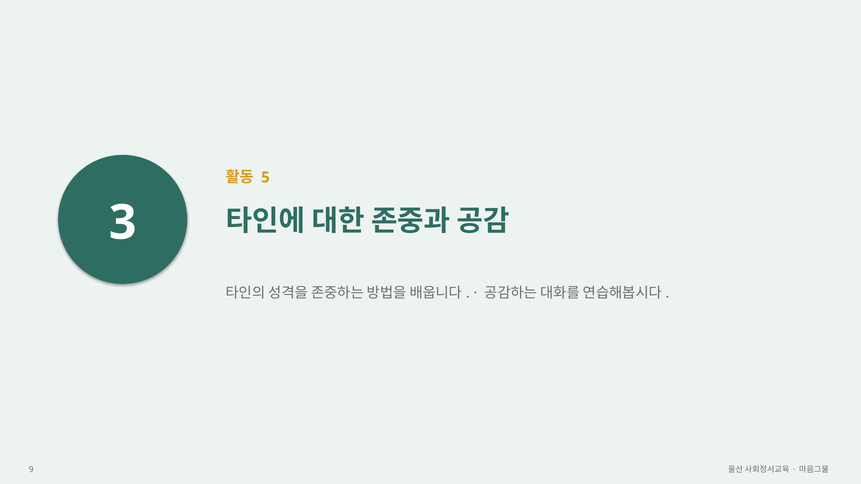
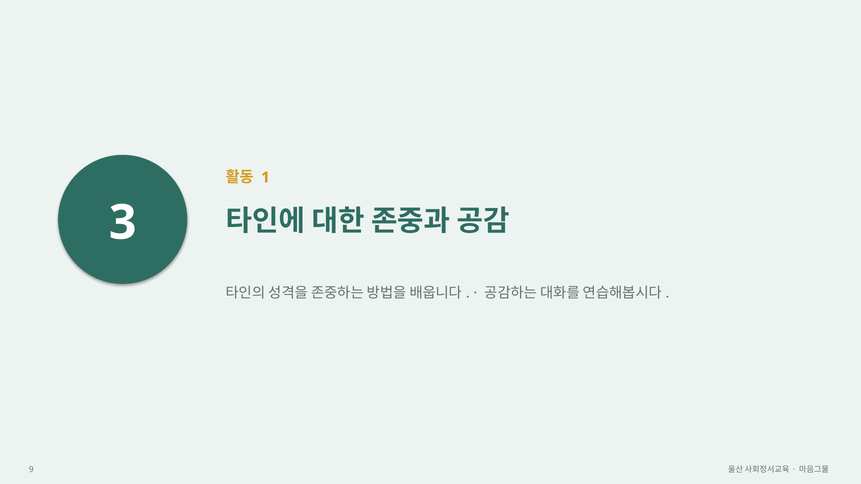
5: 5 -> 1 (265, 178)
